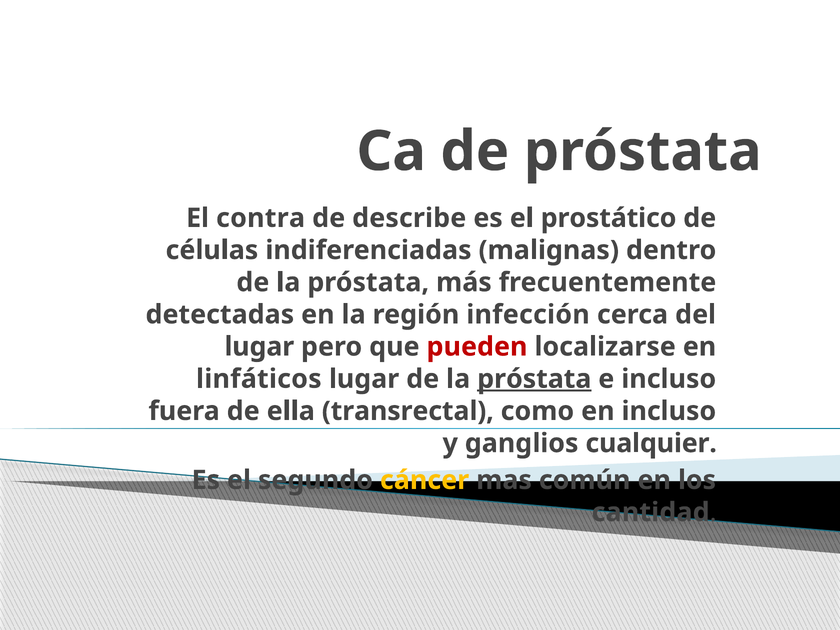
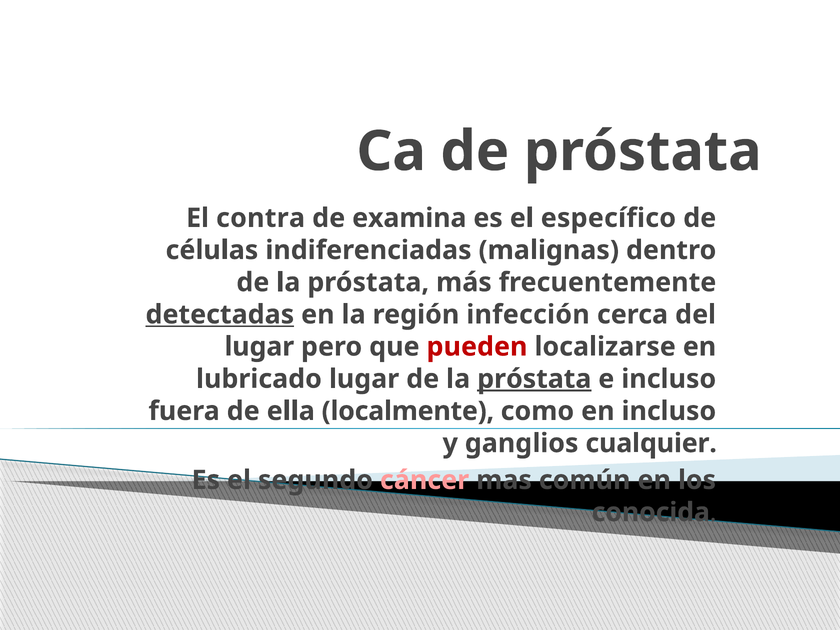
describe: describe -> examina (409, 218)
prostático: prostático -> específico (608, 218)
detectadas underline: none -> present (220, 315)
linfáticos: linfáticos -> lubricado (259, 379)
transrectal: transrectal -> localmente (408, 411)
cáncer colour: yellow -> pink (425, 480)
cantidad: cantidad -> conocida (651, 512)
